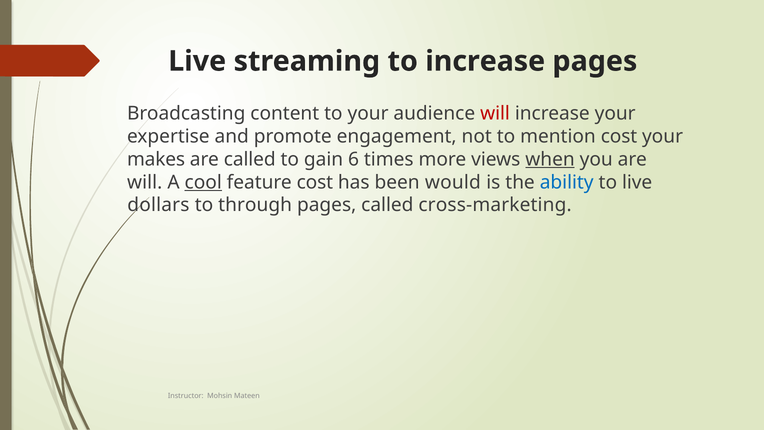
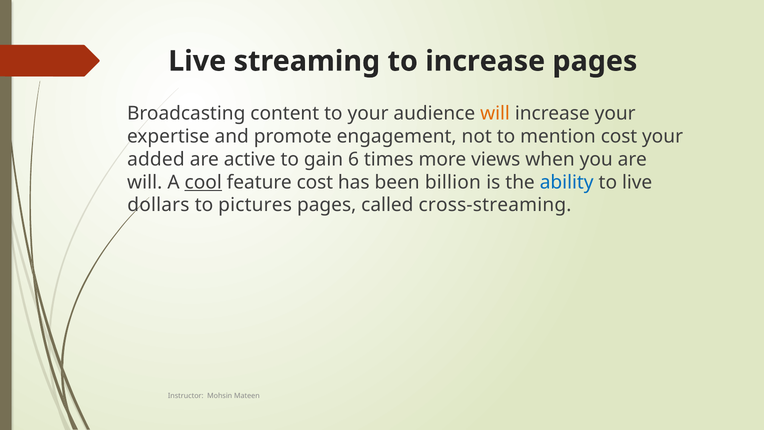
will colour: red -> orange (495, 113)
makes: makes -> added (156, 159)
are called: called -> active (250, 159)
when underline: present -> none (550, 159)
would: would -> billion (453, 182)
through: through -> pictures (255, 205)
cross-marketing: cross-marketing -> cross-streaming (495, 205)
